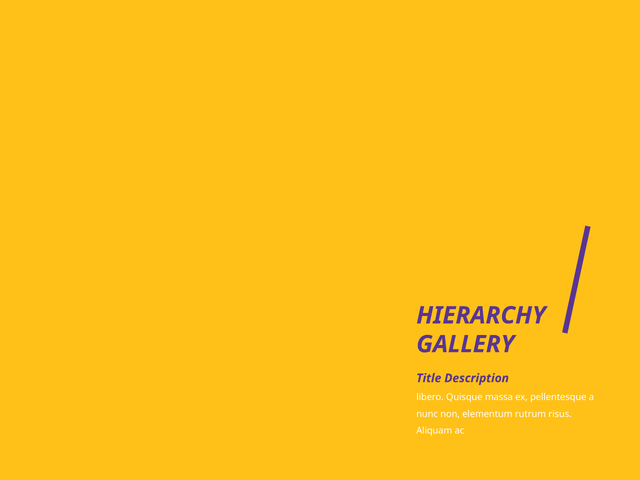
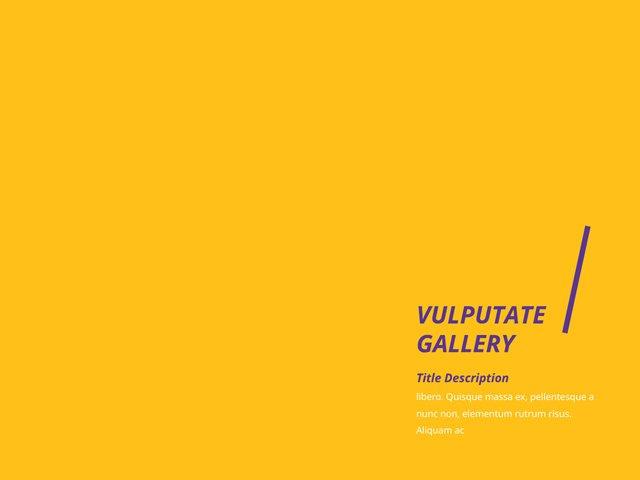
HIERARCHY: HIERARCHY -> VULPUTATE (481, 315)
